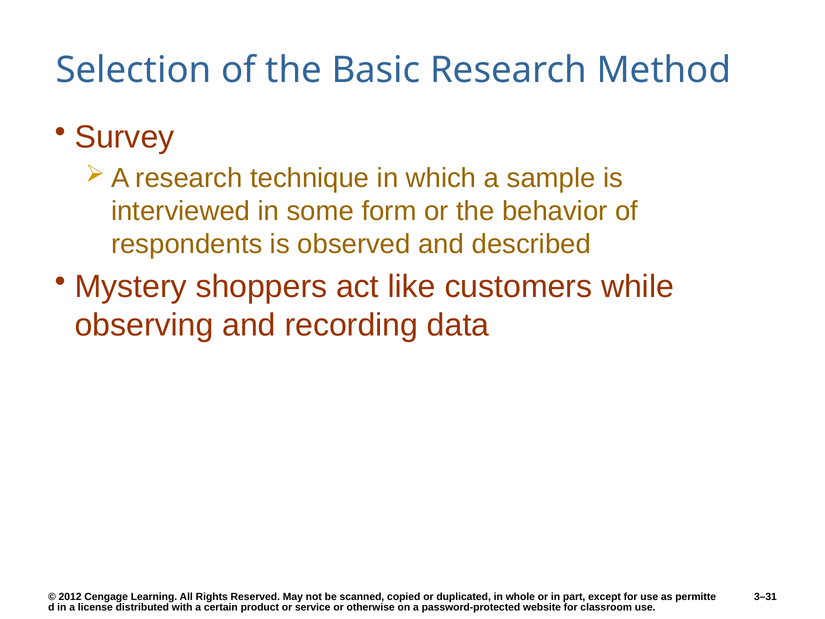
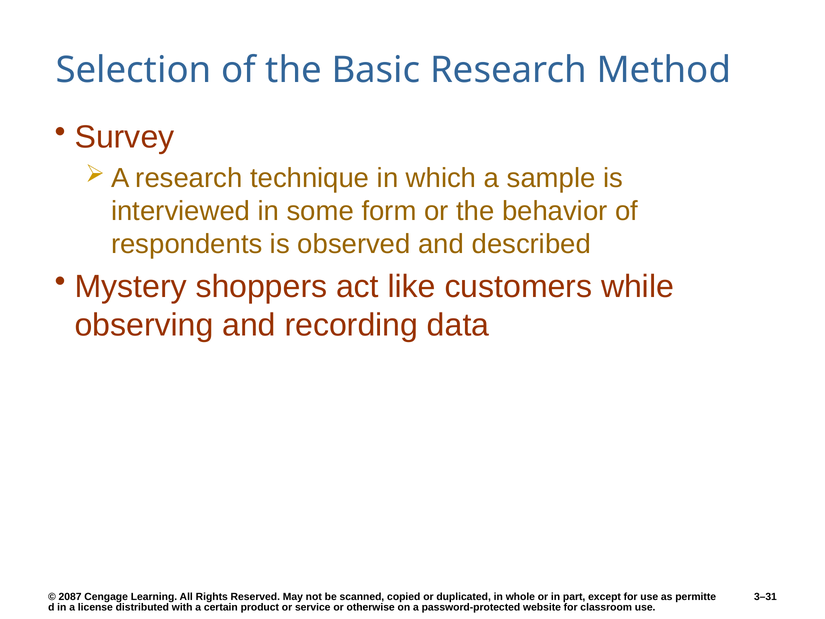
2012: 2012 -> 2087 (70, 597)
